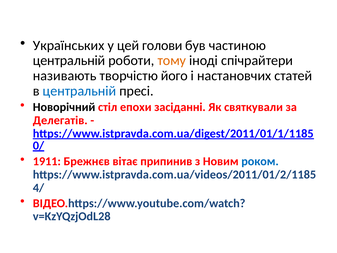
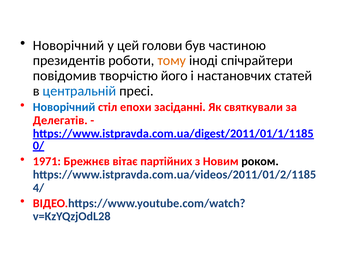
Українських: Українських -> Новорічний (69, 45)
центральній: центральній -> президентів (69, 60)
називають: називають -> повідомив (65, 76)
Новорічний colour: black -> blue (64, 107)
1911: 1911 -> 1971 (47, 161)
припинив: припинив -> партійних (166, 161)
роком colour: blue -> black (260, 161)
